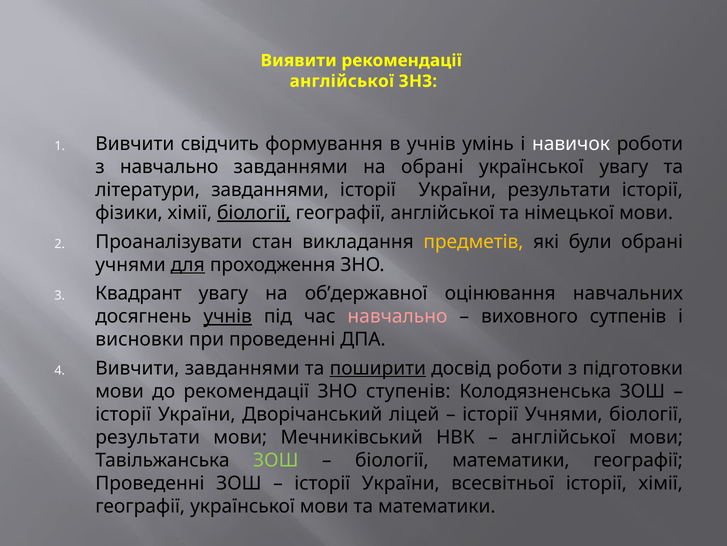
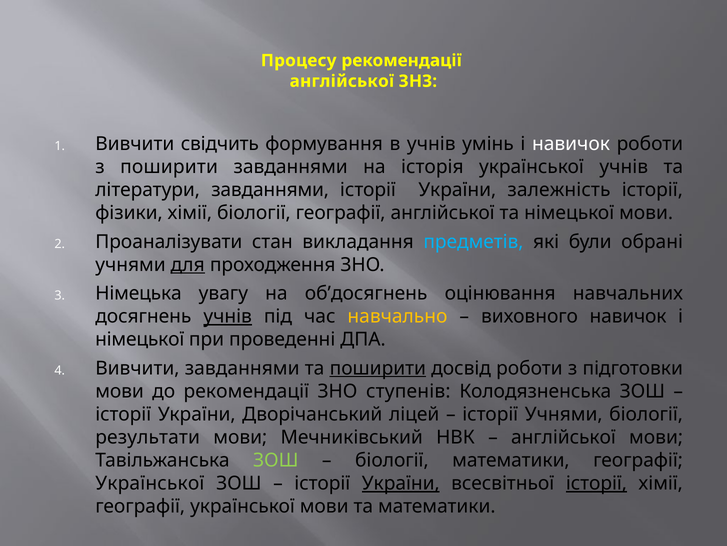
Виявити: Виявити -> Процесу (299, 60)
з навчально: навчально -> поширити (169, 167)
на обрані: обрані -> історія (432, 167)
української увагу: увагу -> учнів (624, 167)
України результати: результати -> залежність (559, 190)
біології underline: present -> none (254, 213)
предметів colour: yellow -> light blue (473, 241)
Квадрант: Квадрант -> Німецька (139, 293)
об’державної: об’державної -> об’досягнень (366, 293)
навчально colour: pink -> yellow (397, 316)
виховного сутпенів: сутпенів -> навичок (628, 316)
висновки: висновки -> німецької (140, 339)
Проведенні: Проведенні -> Української (150, 483)
України underline: none -> present (401, 483)
історії underline: none -> present (596, 483)
